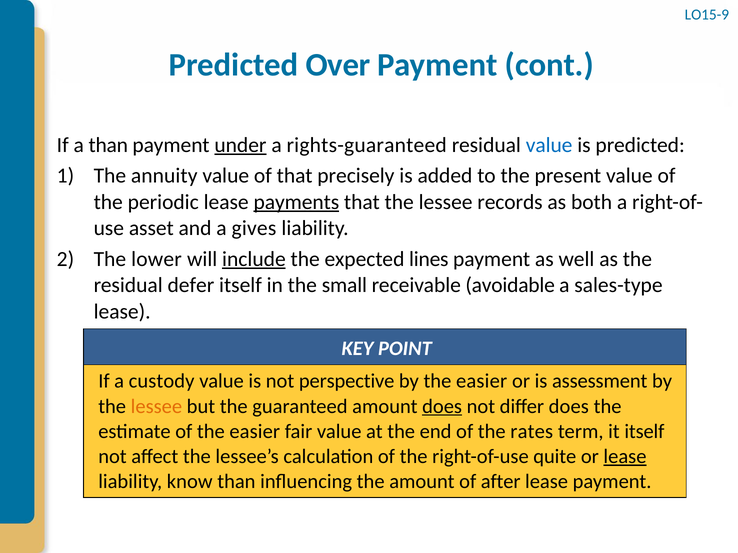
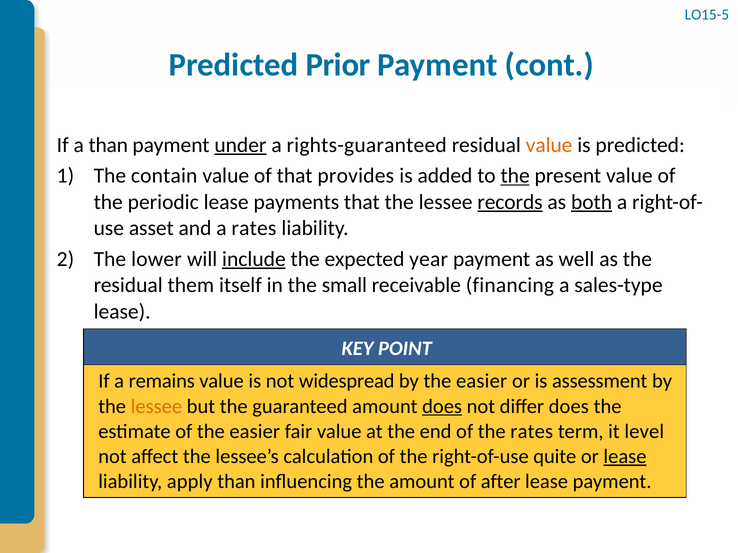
LO15-9: LO15-9 -> LO15-5 (707, 15)
Over: Over -> Prior (338, 65)
value colour: blue -> orange (549, 145)
annuity: annuity -> contain (164, 176)
precisely: precisely -> provides (356, 176)
the underline: none -> present (515, 176)
payments underline: present -> none (296, 202)
records underline: none -> present (510, 202)
both underline: none -> present (592, 202)
a gives: gives -> rates (254, 229)
lines: lines -> year (429, 259)
defer: defer -> them (191, 285)
avoidable: avoidable -> financing (510, 285)
custody: custody -> remains (162, 382)
perspective: perspective -> widespread (347, 382)
it itself: itself -> level (644, 432)
know: know -> apply (190, 482)
